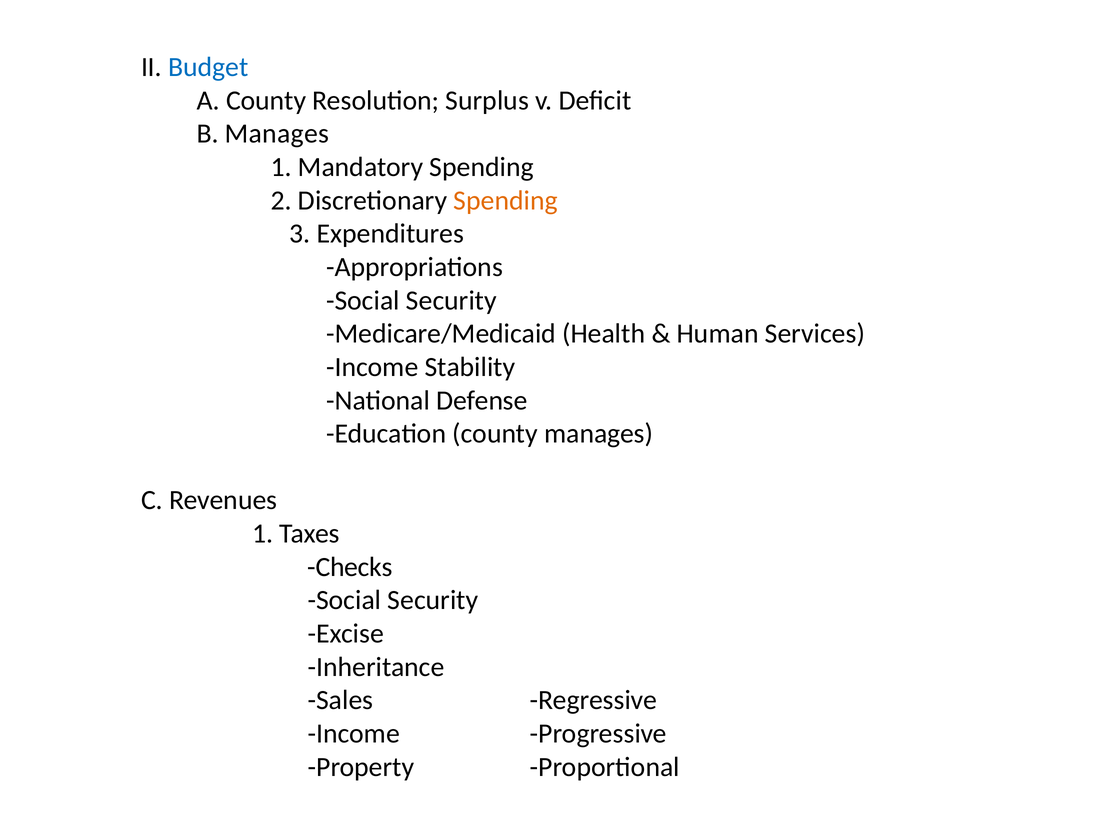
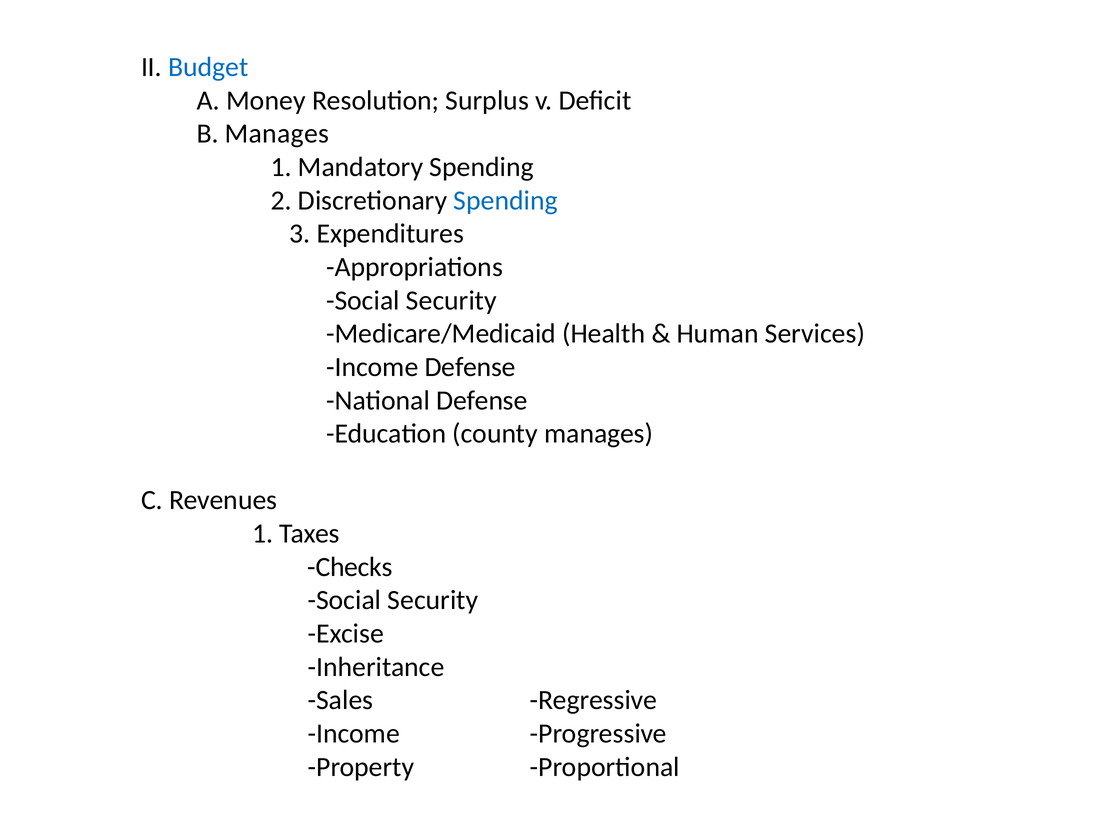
A County: County -> Money (266, 100)
Spending colour: orange -> blue (506, 200)
Income Stability: Stability -> Defense (470, 367)
